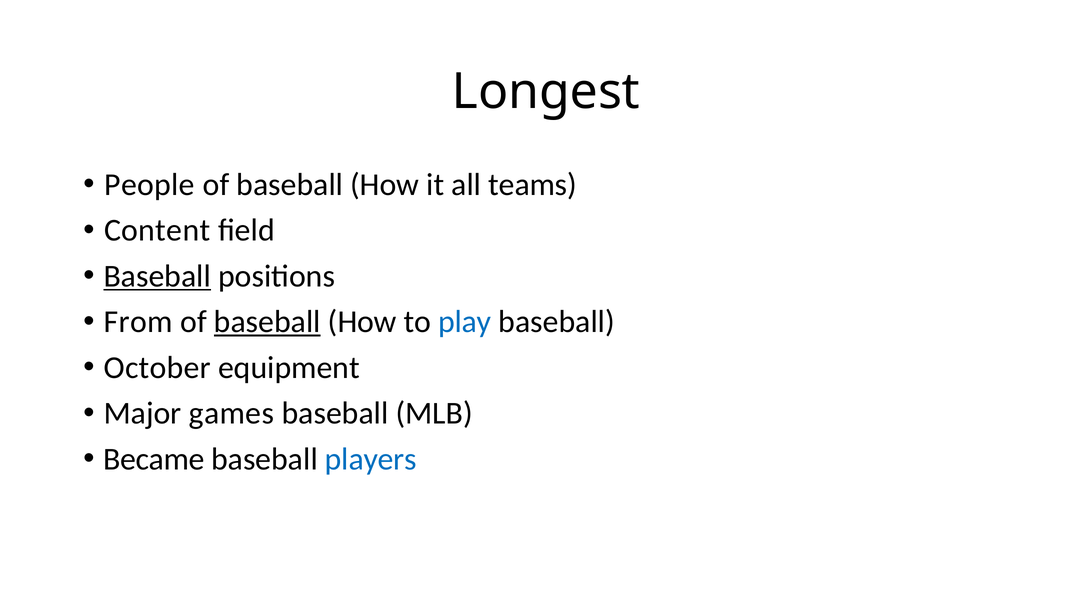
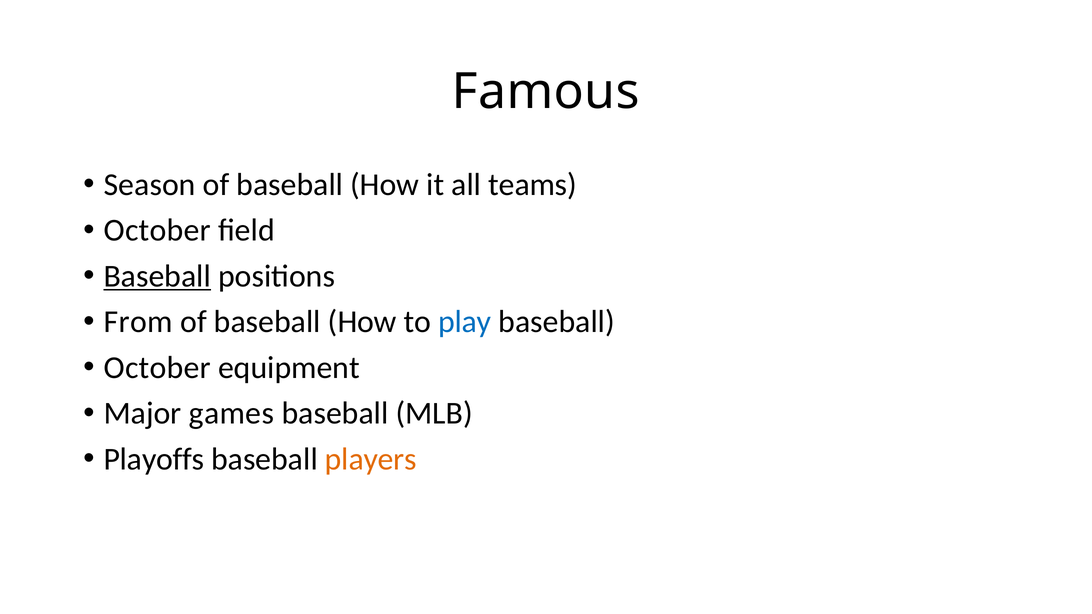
Longest: Longest -> Famous (546, 92)
People: People -> Season (150, 185)
Content: Content -> October (157, 230)
baseball underline: present -> none (267, 322)
Became: Became -> Playoffs (154, 459)
players colour: blue -> orange (371, 459)
